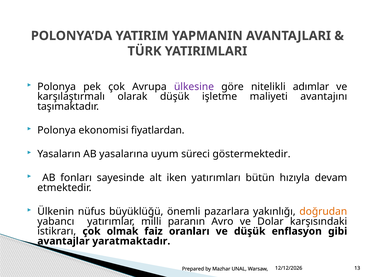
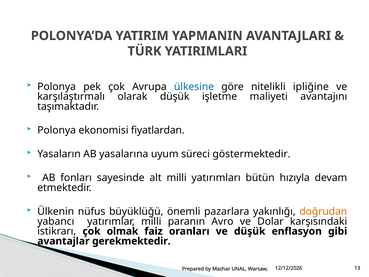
ülkesine colour: purple -> blue (194, 87)
adımlar: adımlar -> ipliğine (311, 87)
alt iken: iken -> milli (177, 178)
yaratmaktadır: yaratmaktadır -> gerekmektedir (131, 241)
